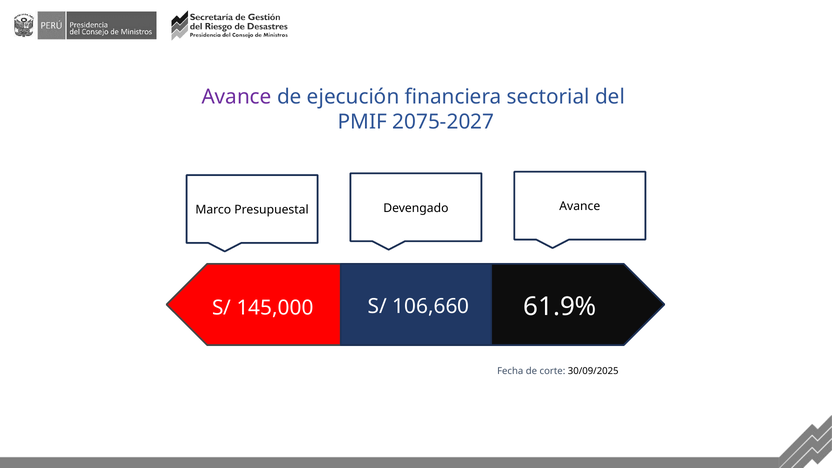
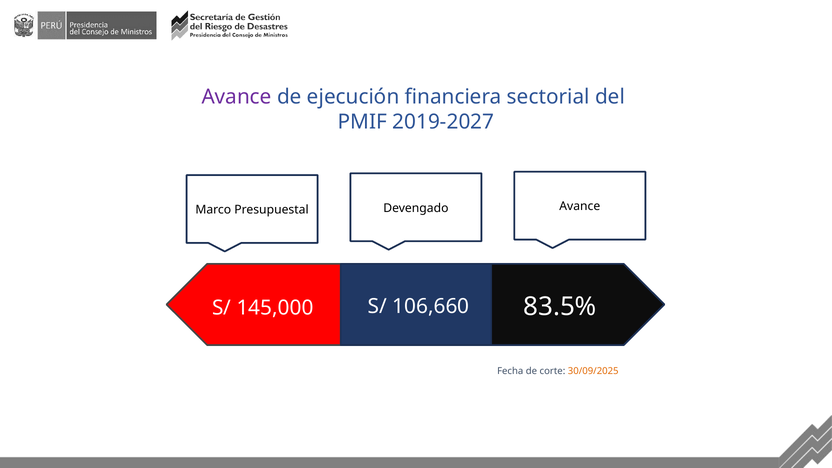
2075-2027: 2075-2027 -> 2019-2027 (443, 122)
61.9%: 61.9% -> 83.5% (560, 307)
30/09/2025 colour: black -> orange (593, 371)
